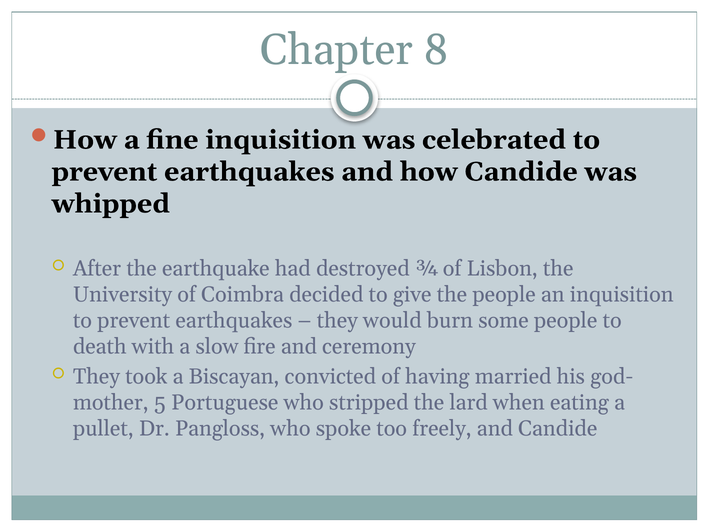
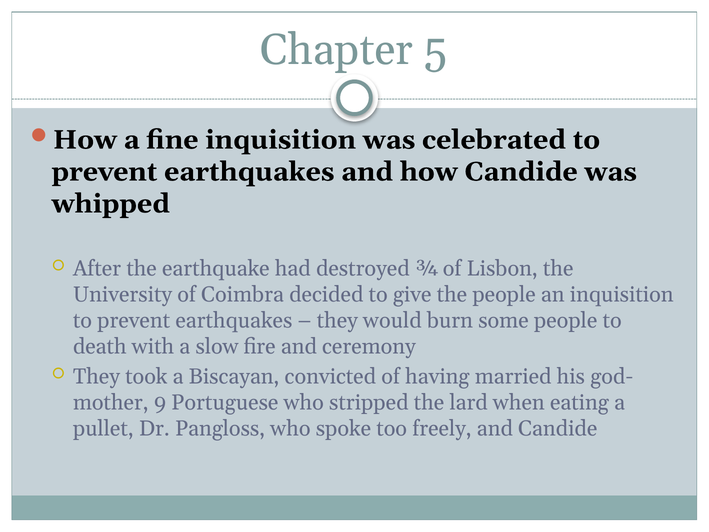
8: 8 -> 5 (436, 50)
5: 5 -> 9 (160, 403)
